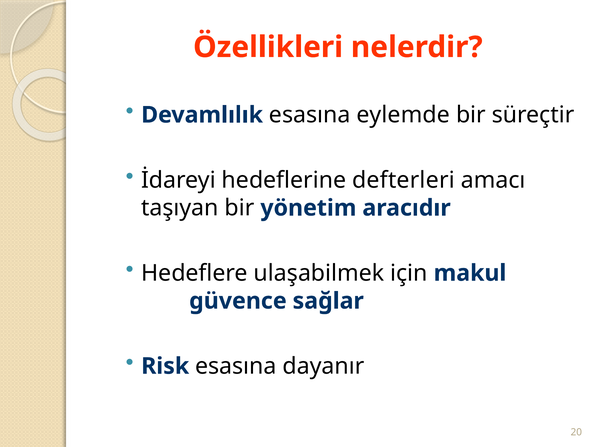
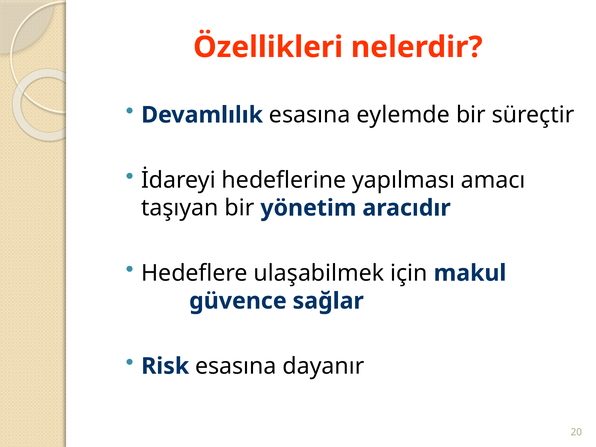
defterleri: defterleri -> yapılması (404, 180)
